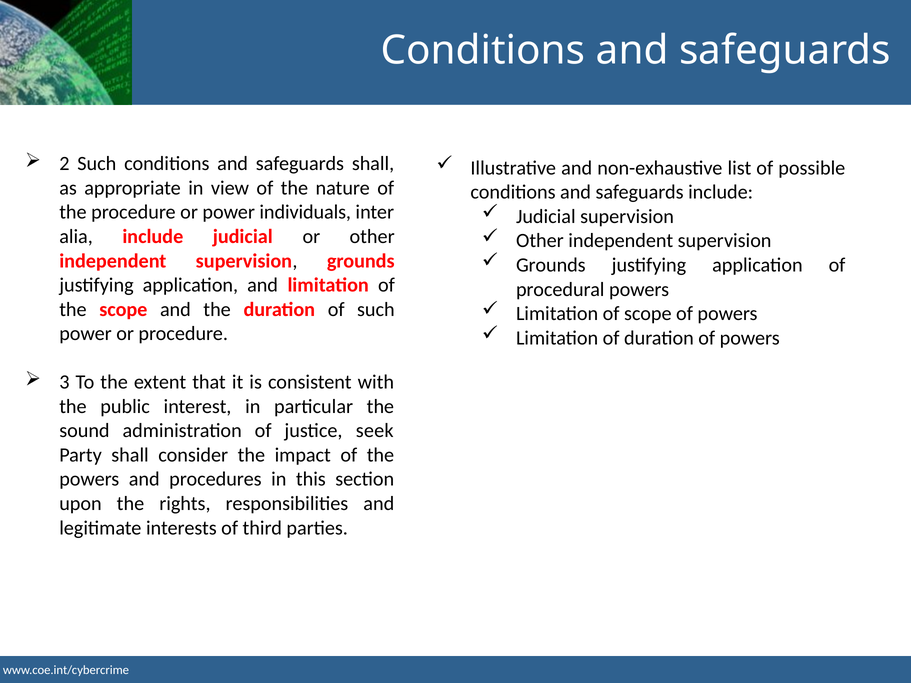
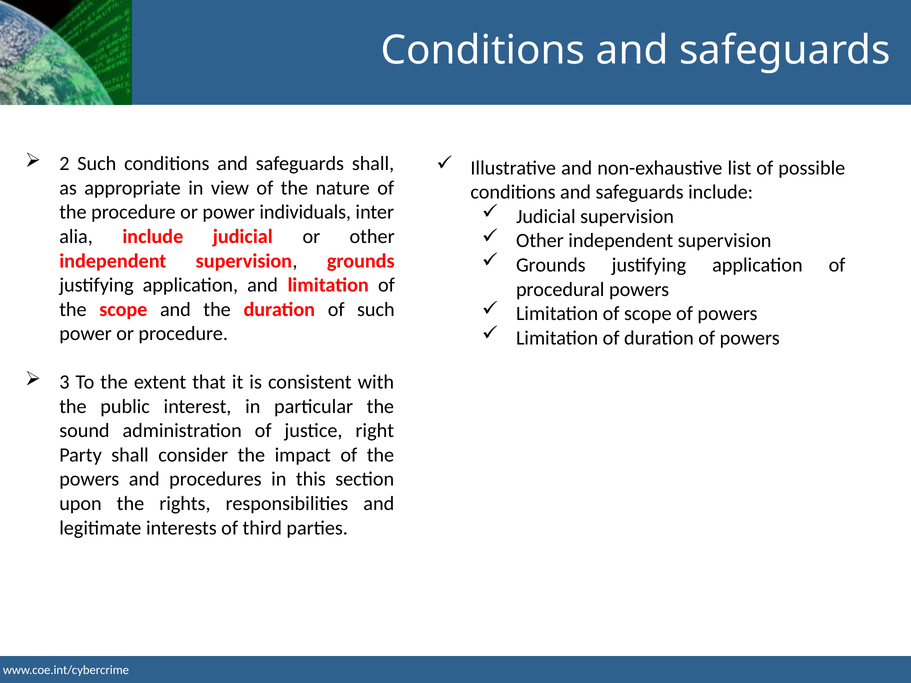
seek: seek -> right (375, 431)
